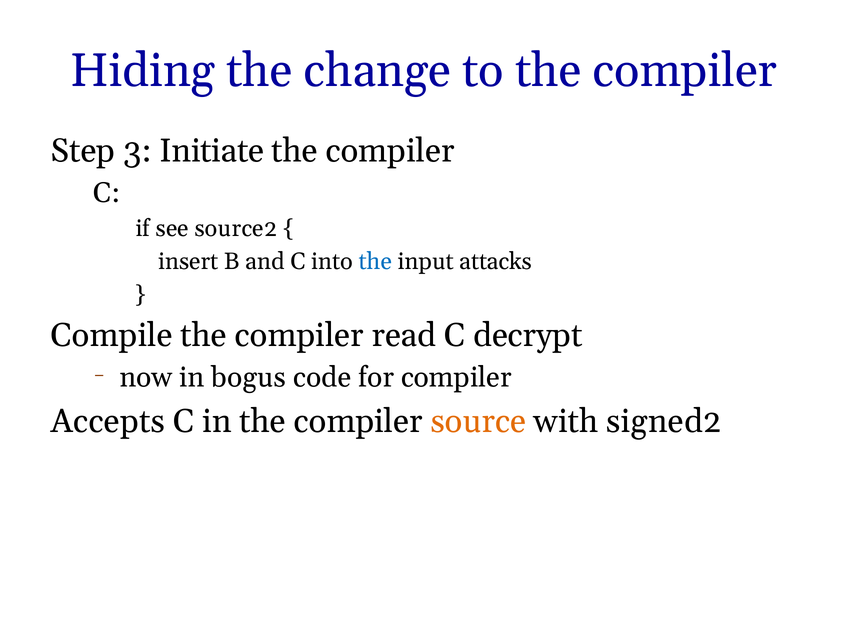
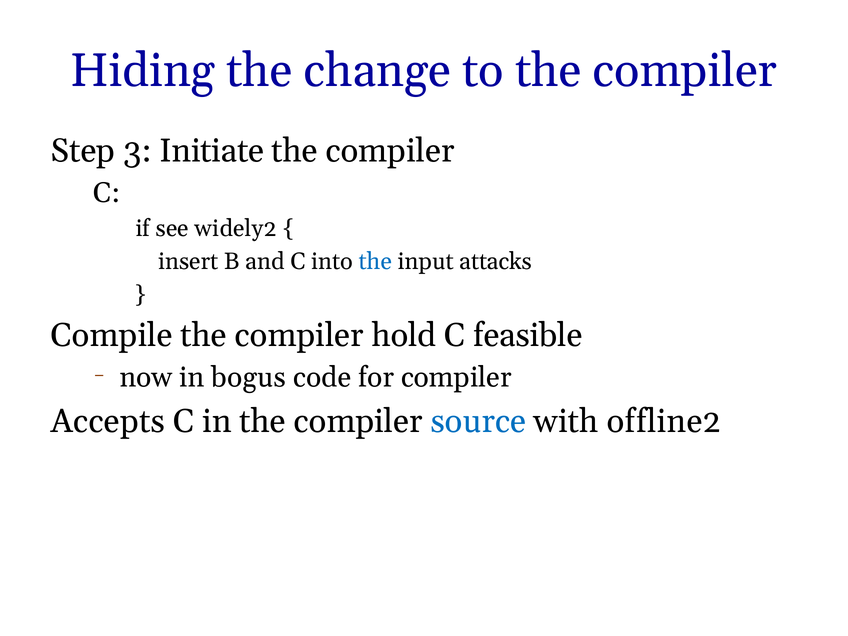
source2: source2 -> widely2 (236, 228)
read: read -> hold (404, 335)
decrypt: decrypt -> feasible (528, 335)
source colour: orange -> blue (478, 421)
signed2: signed2 -> offline2 (664, 421)
